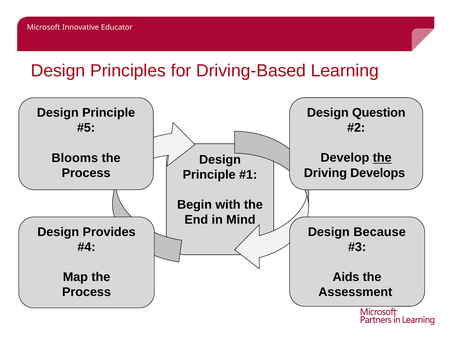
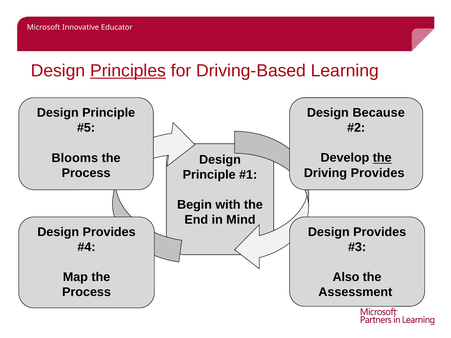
Principles underline: none -> present (128, 71)
Question: Question -> Because (379, 113)
Driving Develops: Develops -> Provides (378, 173)
Because: Because -> Provides (380, 232)
Aids: Aids -> Also (346, 277)
